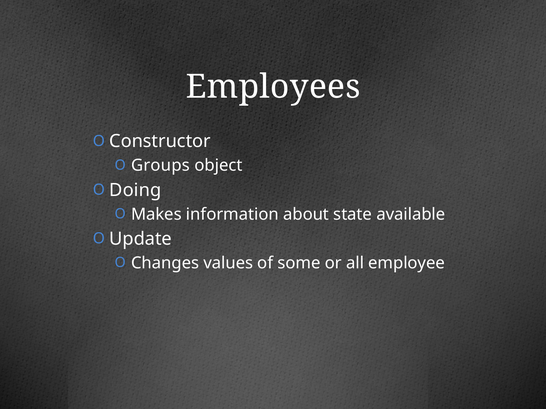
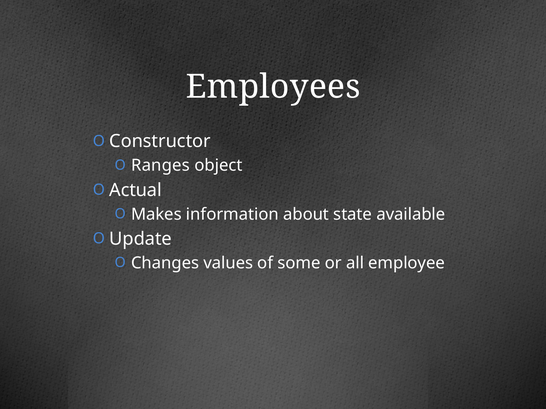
Groups: Groups -> Ranges (161, 166)
Doing: Doing -> Actual (136, 190)
